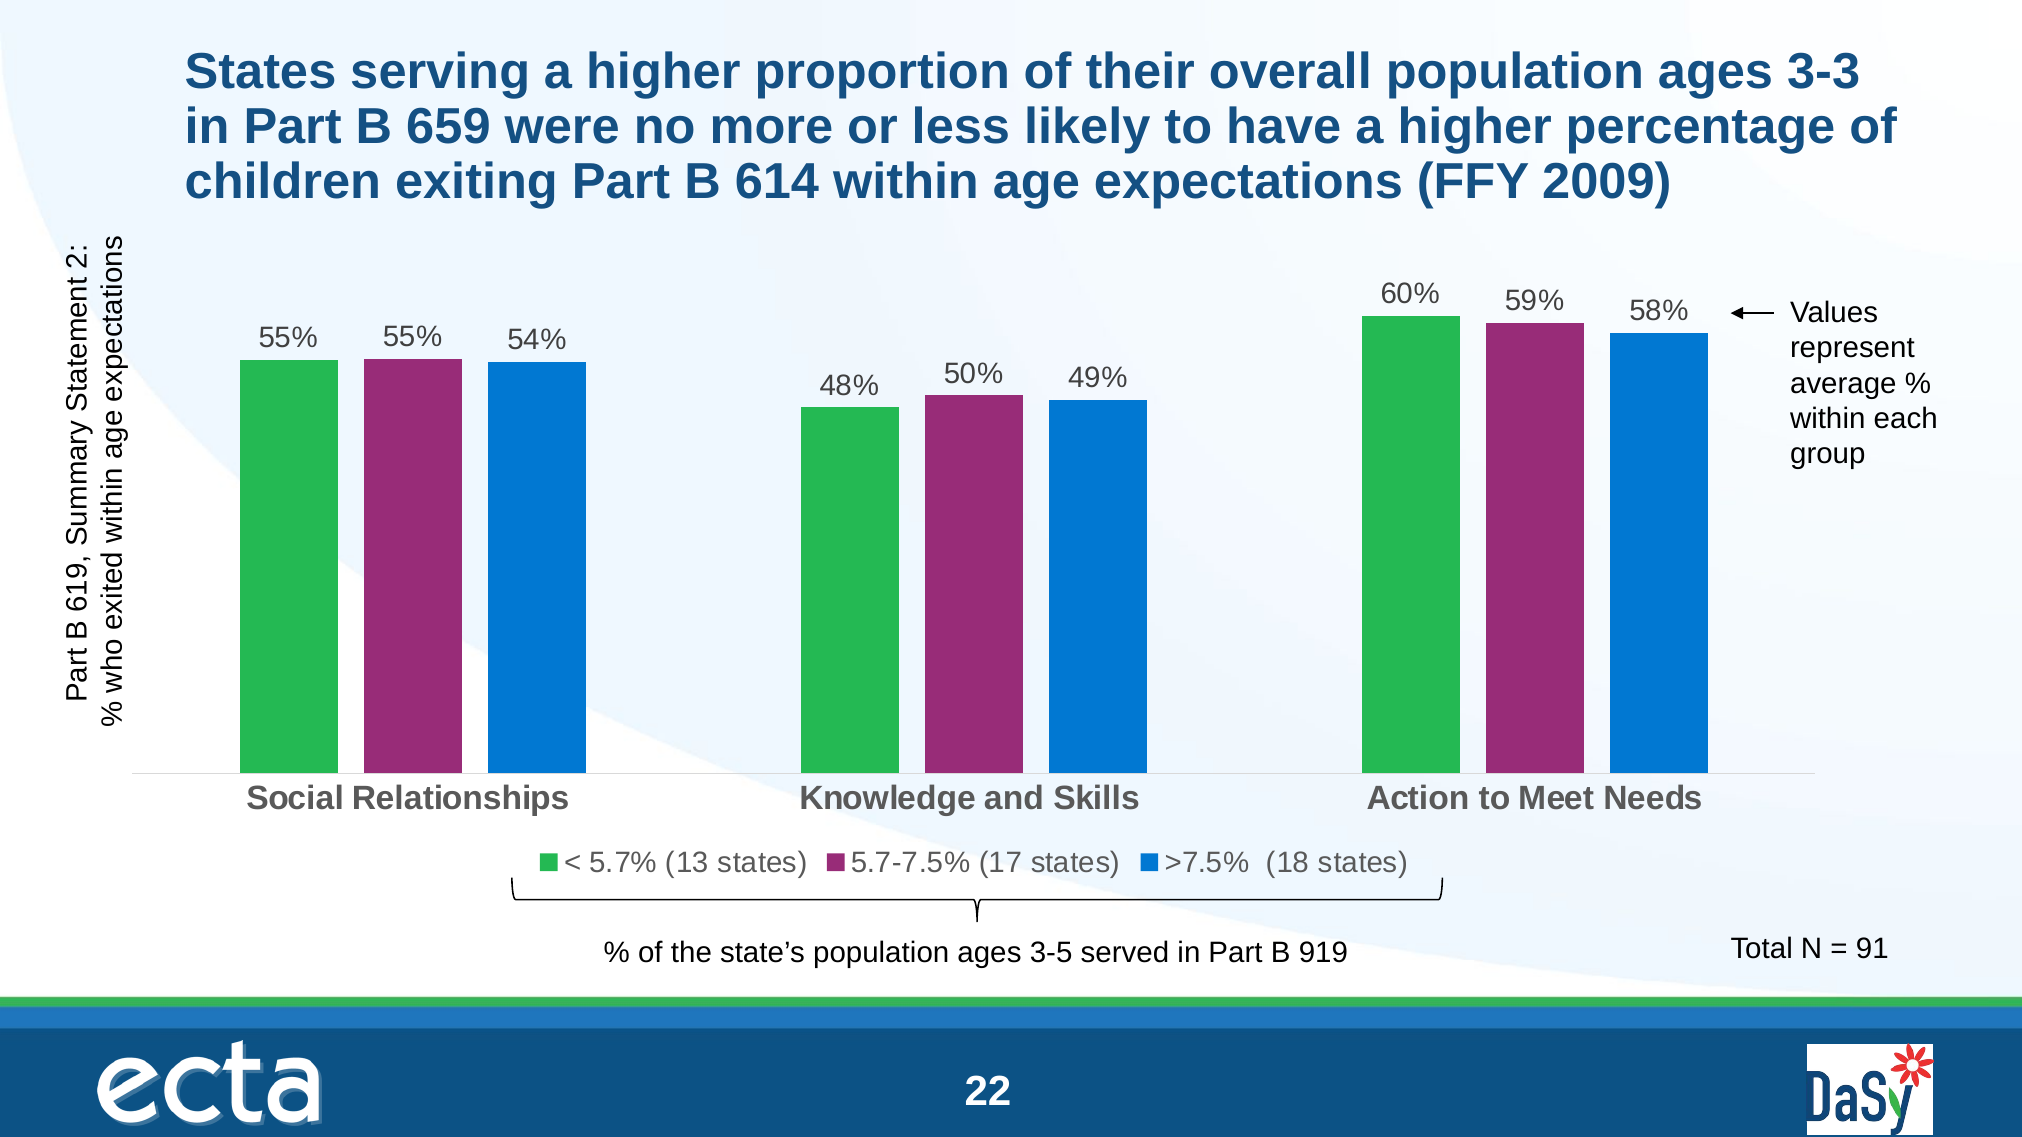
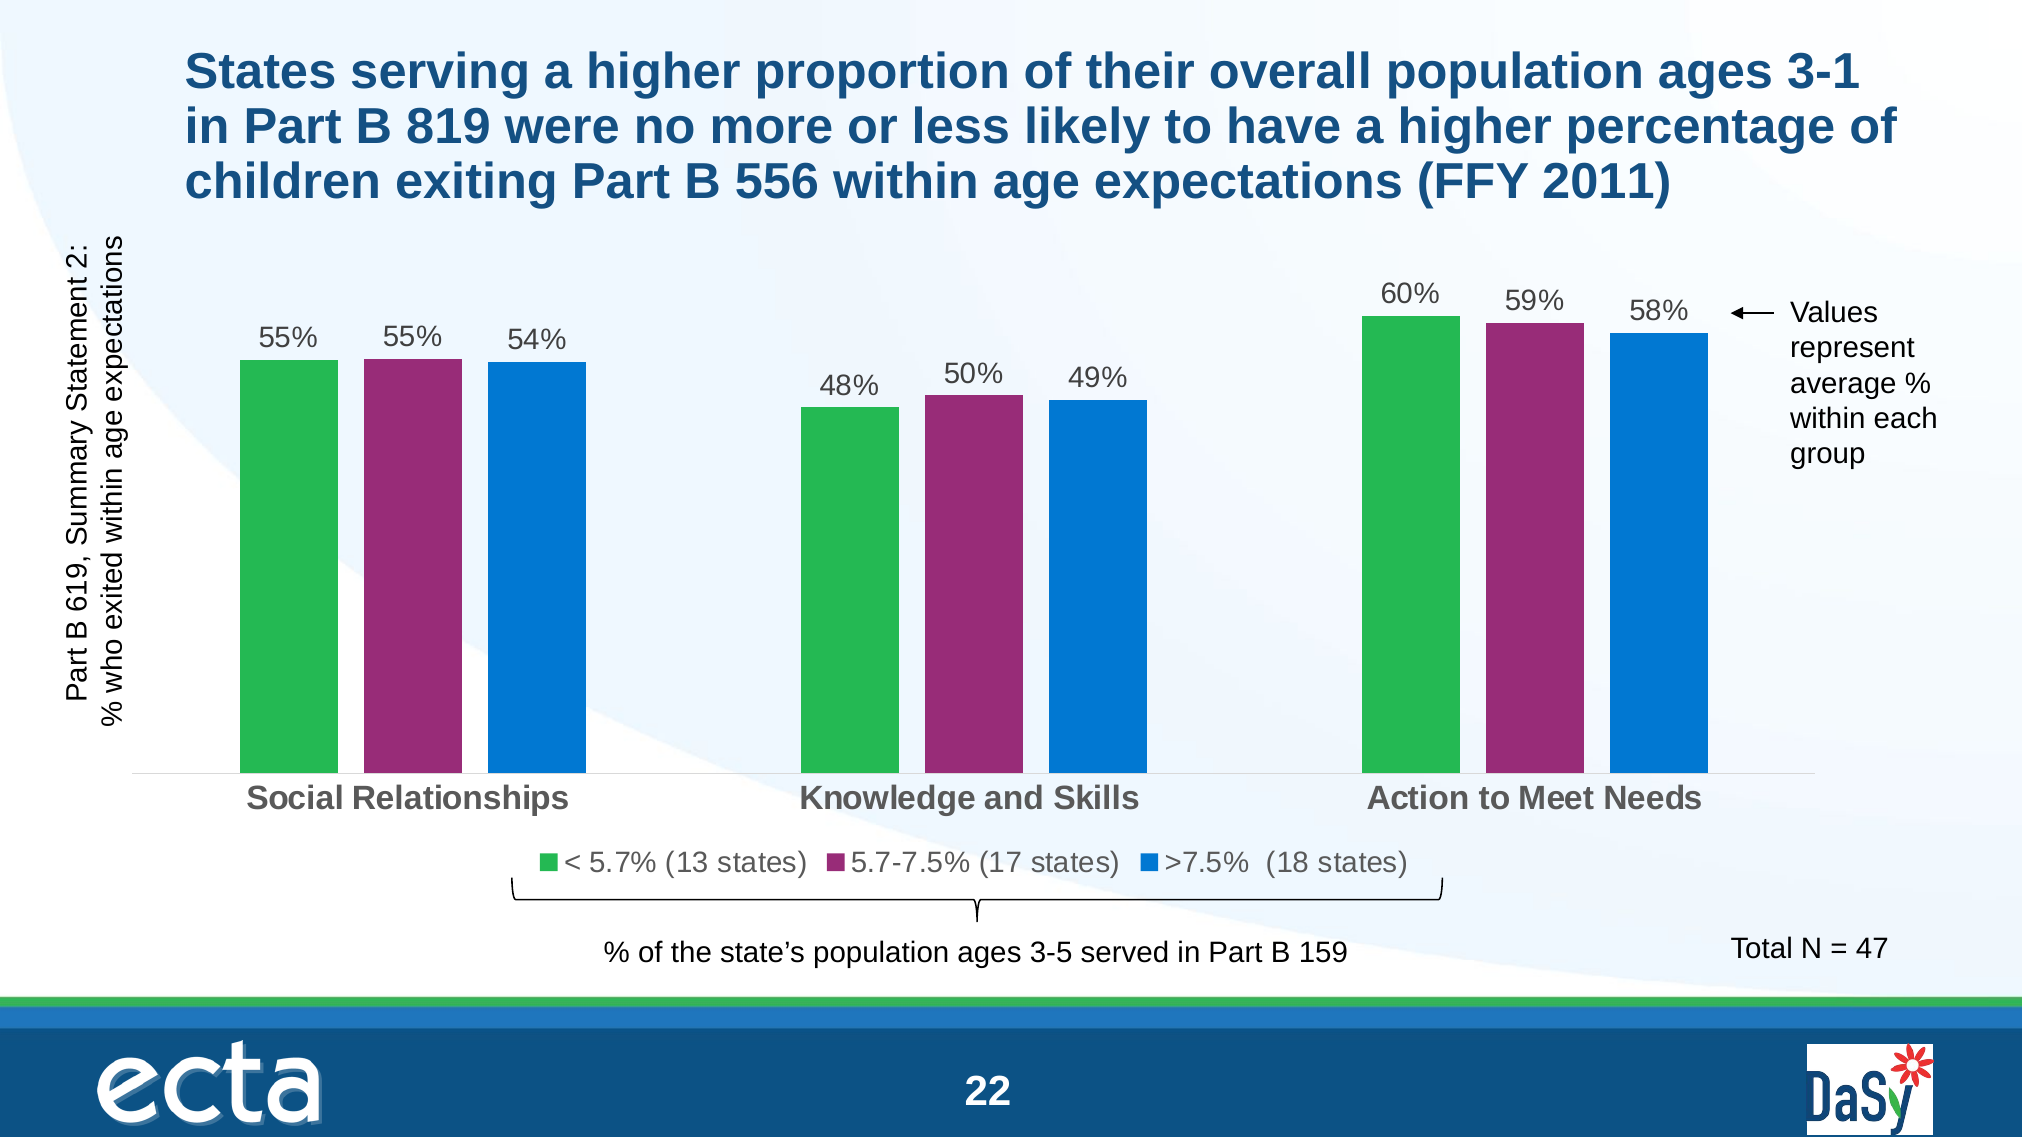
3-3: 3-3 -> 3-1 (1824, 72)
659: 659 -> 819 (448, 127)
614: 614 -> 556 (777, 181)
2009: 2009 -> 2011 (1607, 181)
91: 91 -> 47 (1872, 949)
919: 919 -> 159 (1323, 953)
